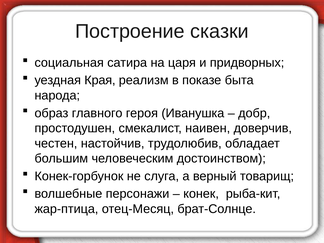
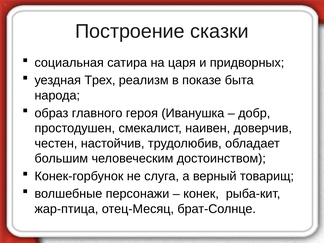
Края: Края -> Трех (100, 80)
